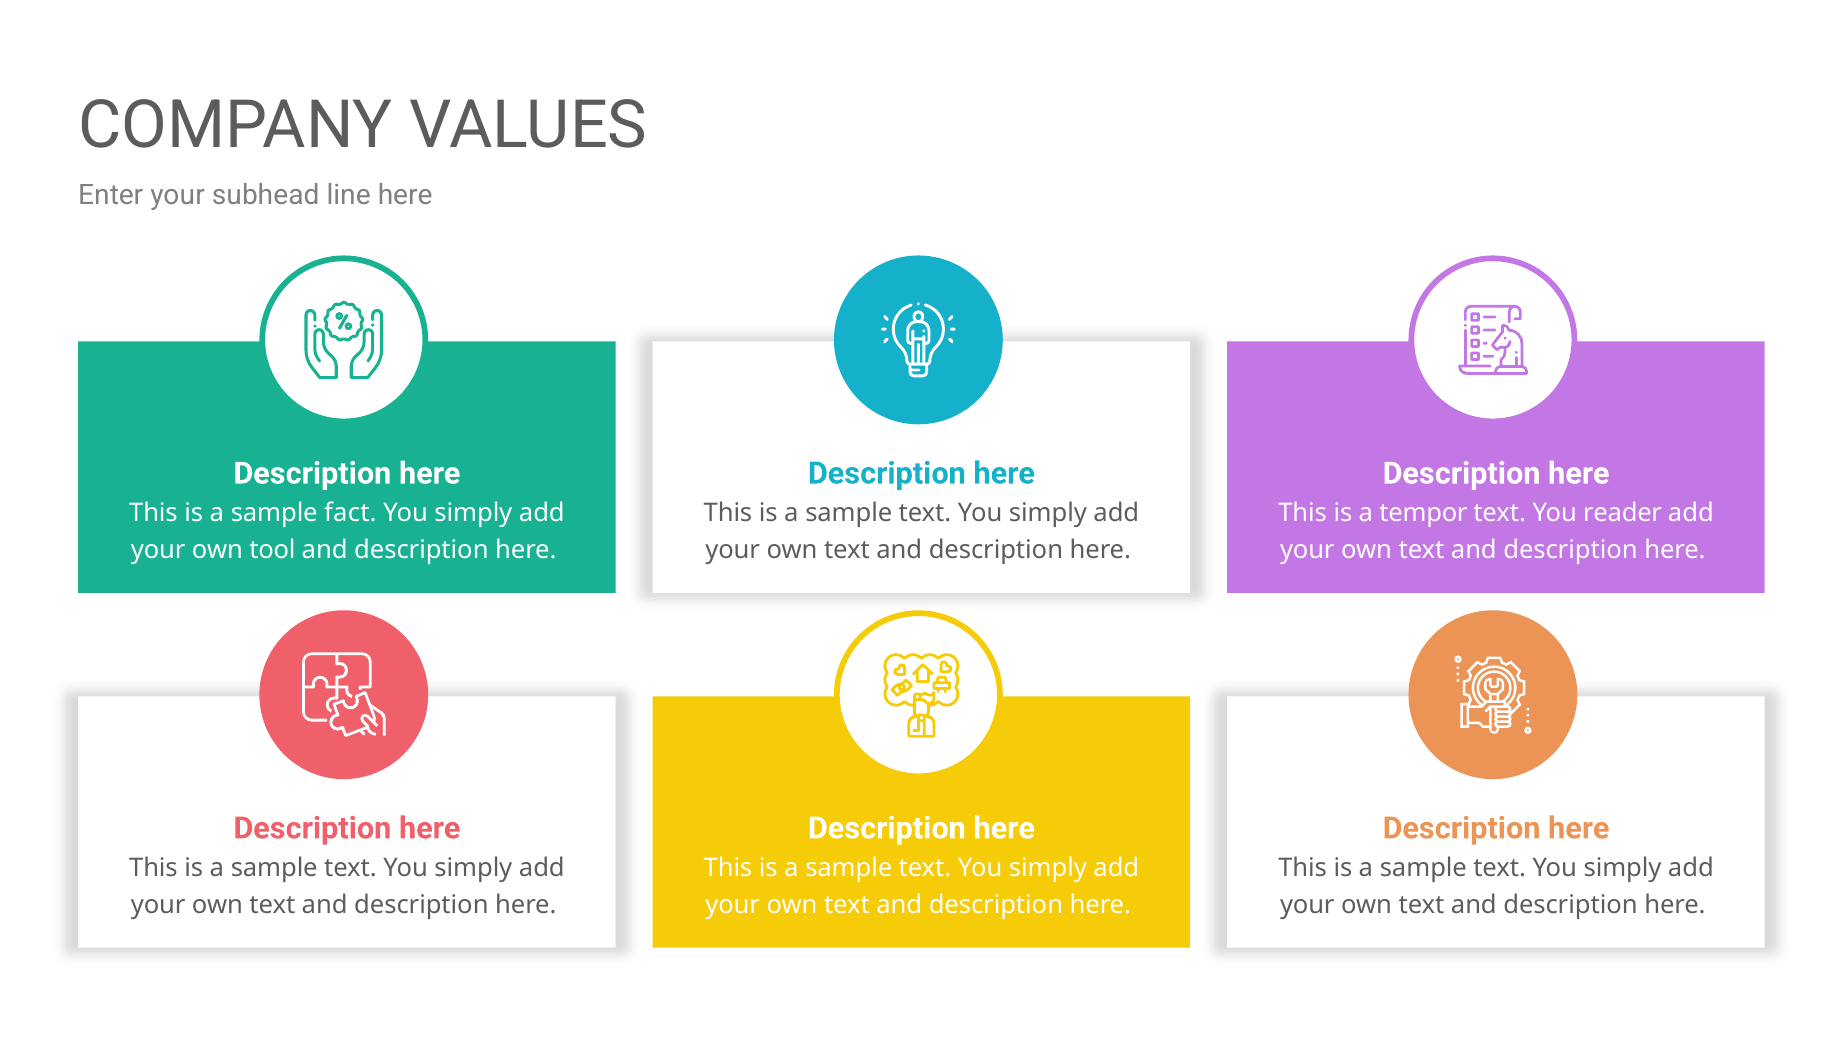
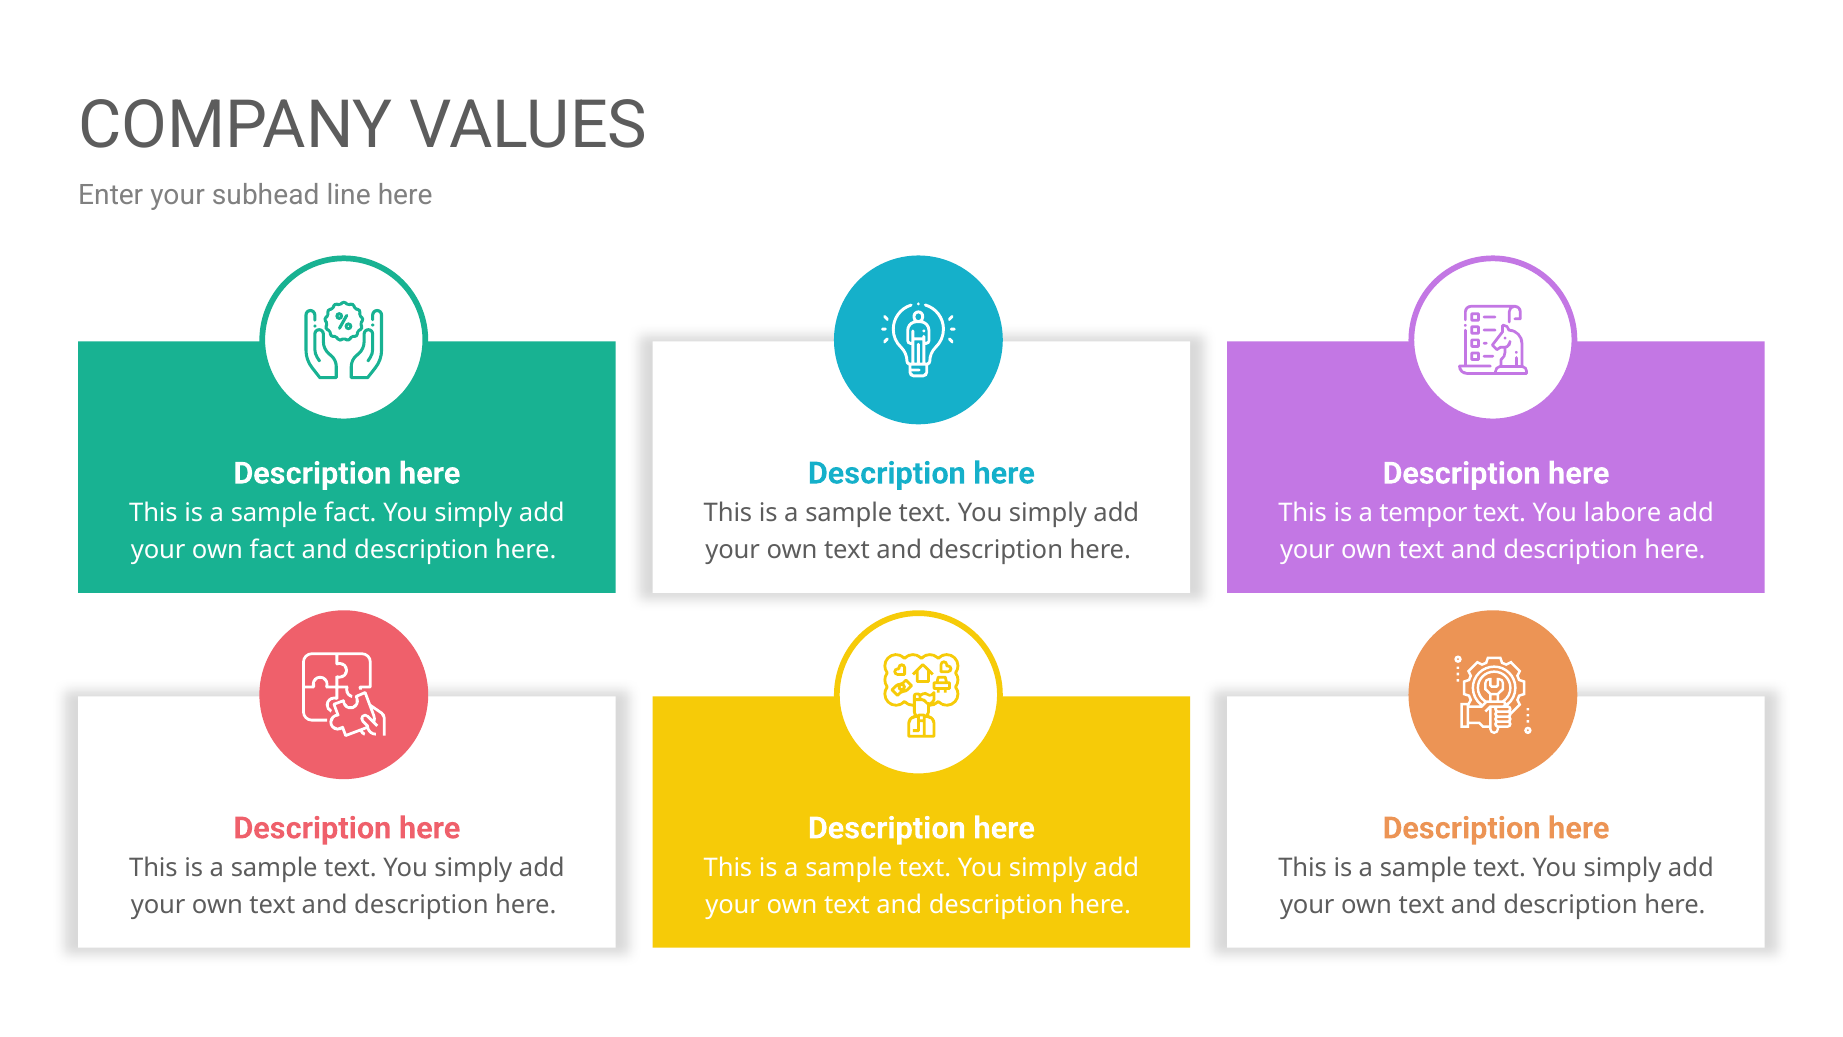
reader: reader -> labore (1622, 513)
own tool: tool -> fact (272, 550)
